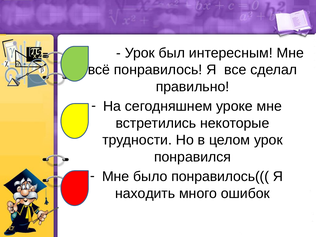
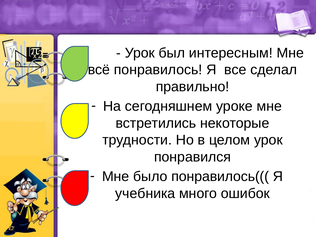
находить: находить -> учебника (145, 193)
